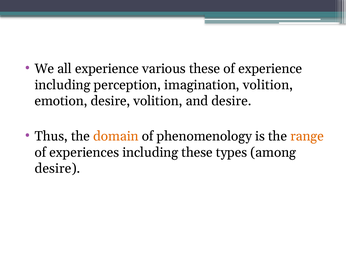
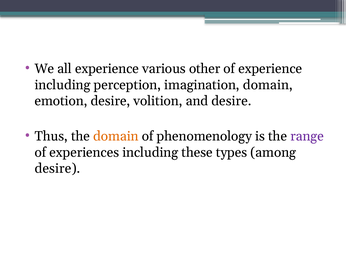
various these: these -> other (205, 69)
imagination volition: volition -> domain (268, 85)
range colour: orange -> purple (307, 136)
